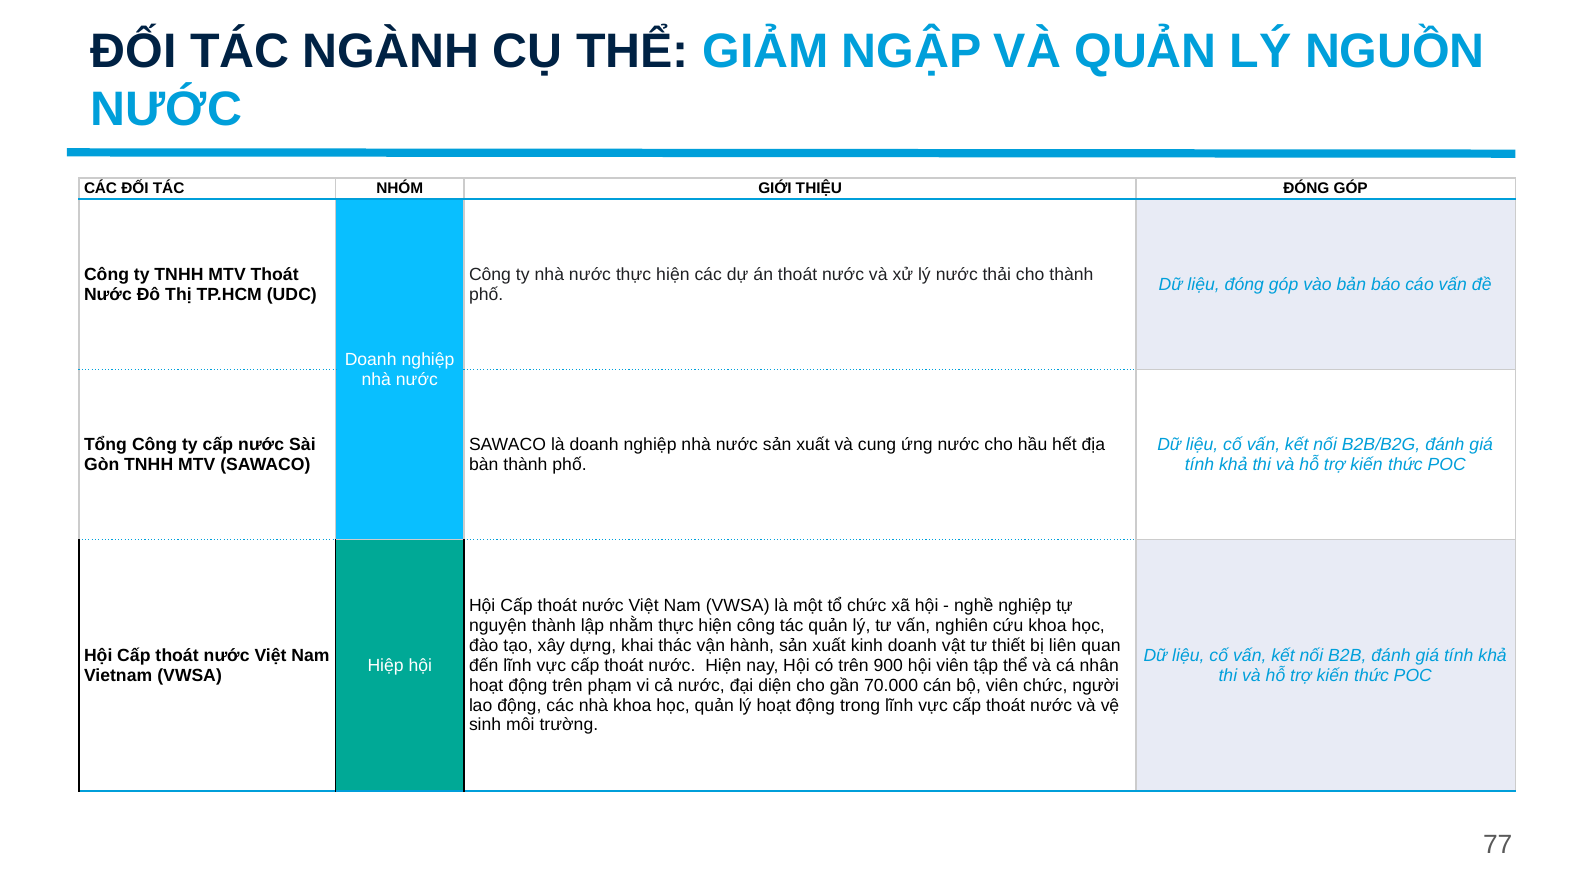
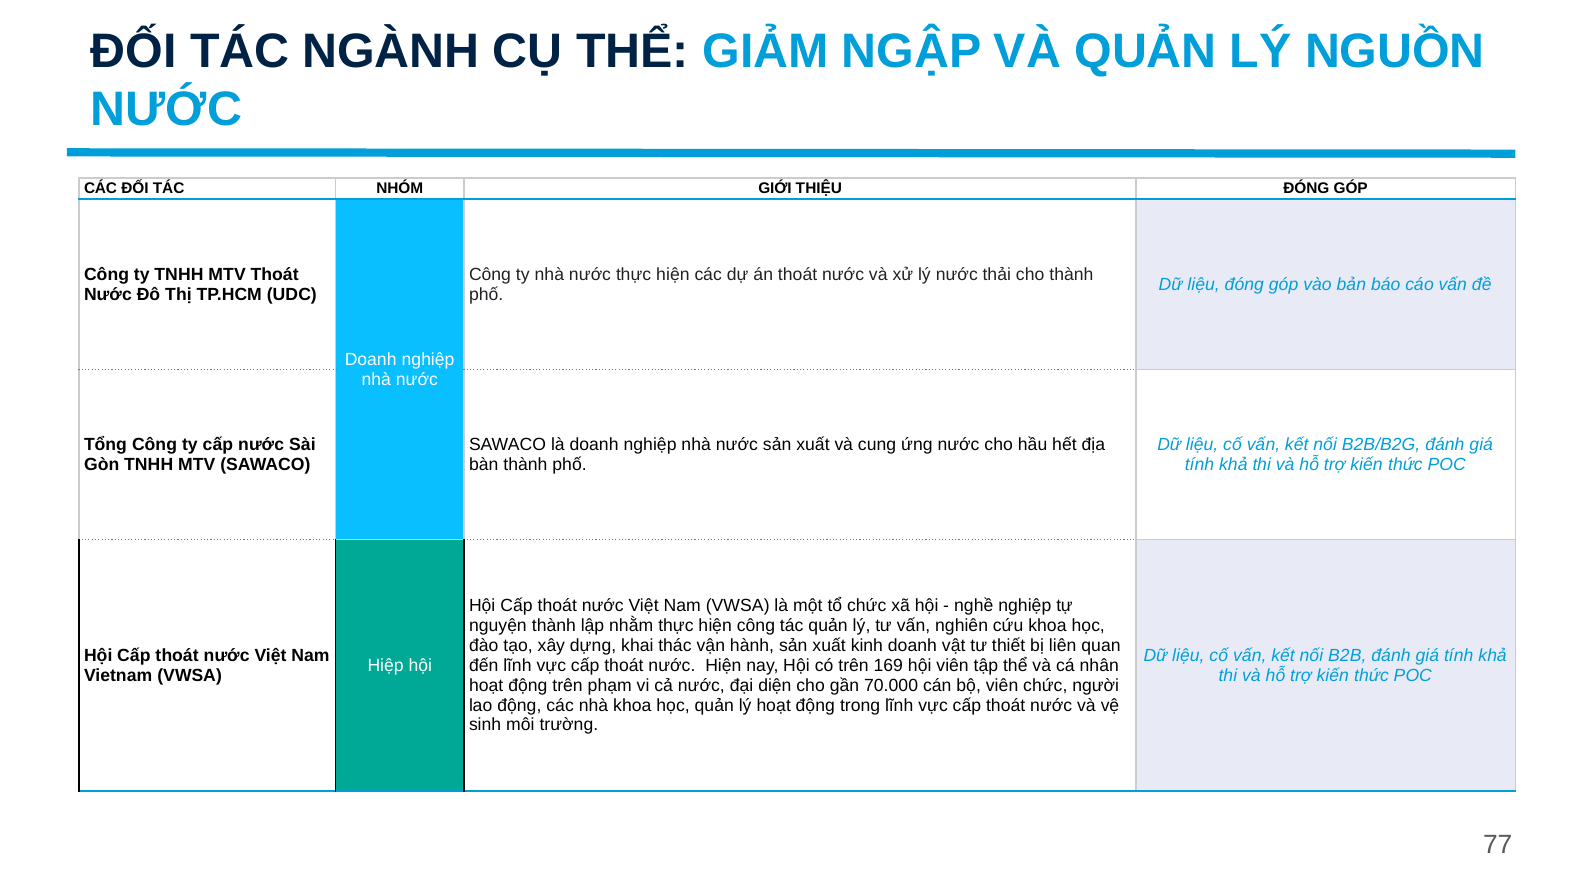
900: 900 -> 169 (888, 666)
